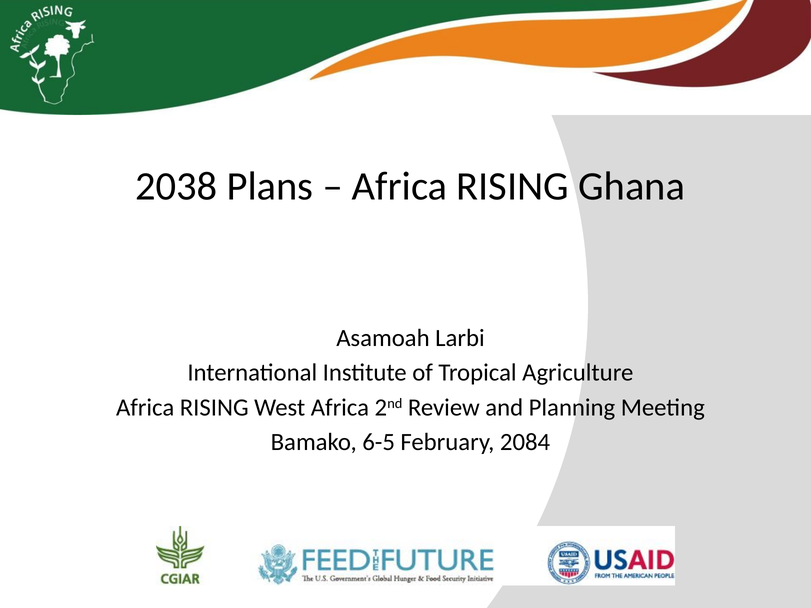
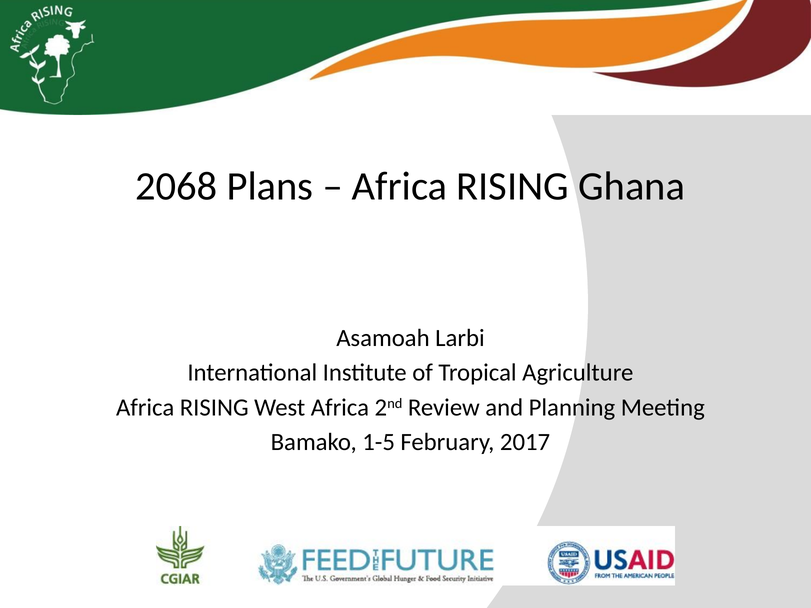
2038: 2038 -> 2068 (176, 187)
6-5: 6-5 -> 1-5 (379, 442)
2084: 2084 -> 2017 (525, 442)
